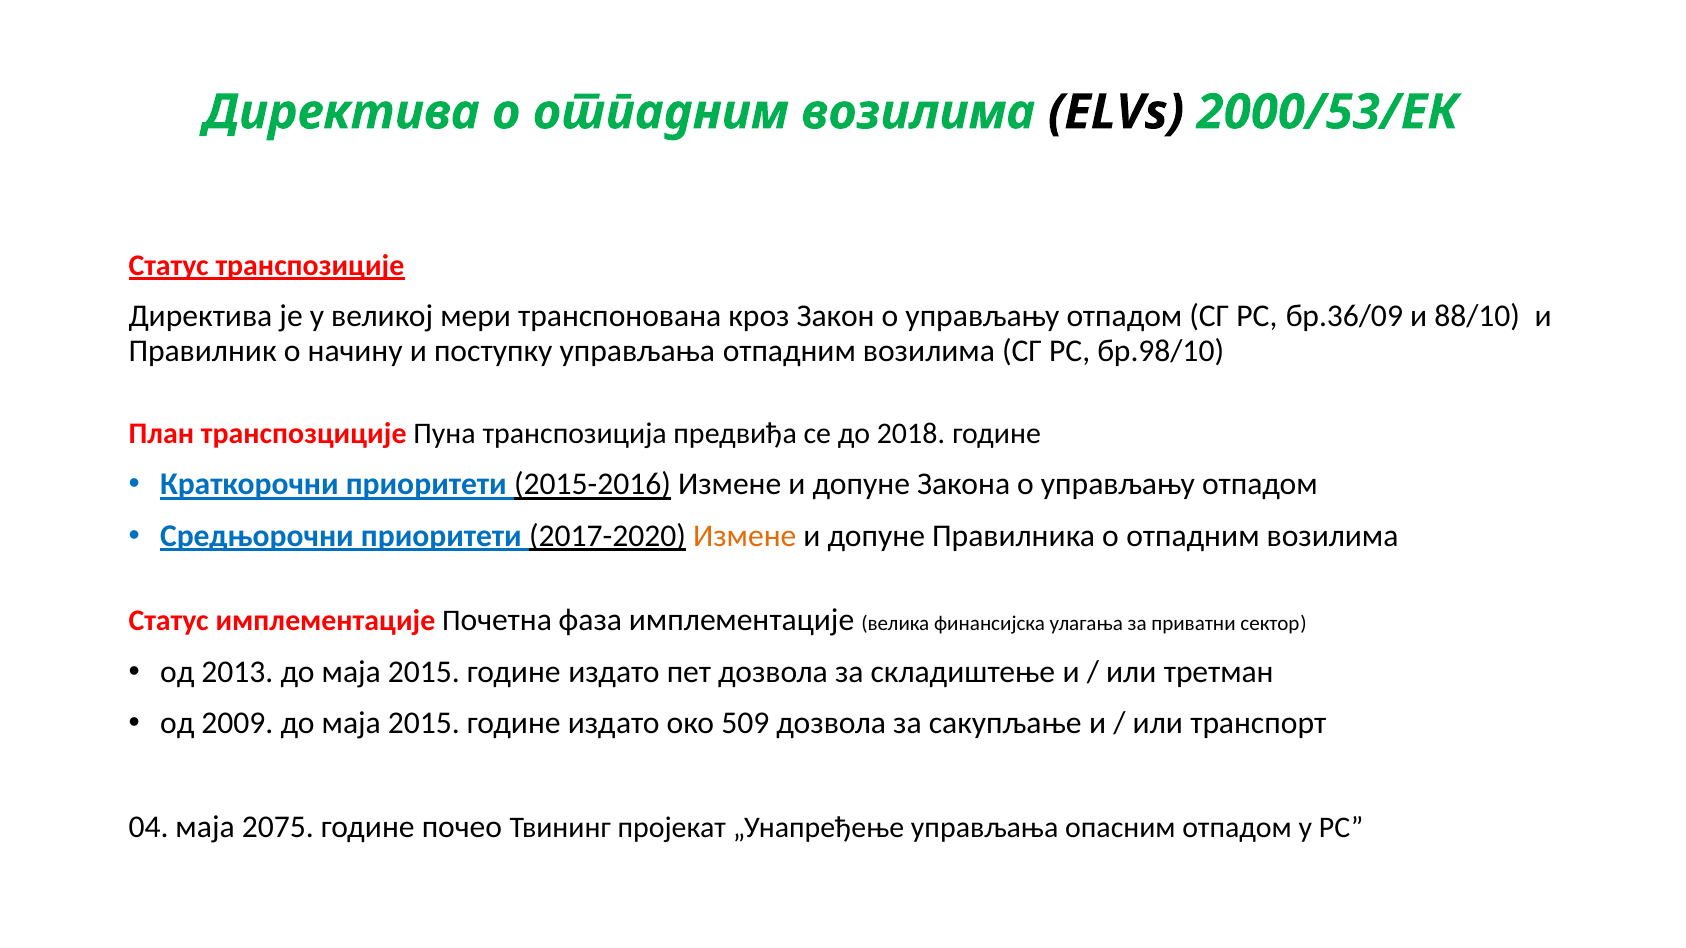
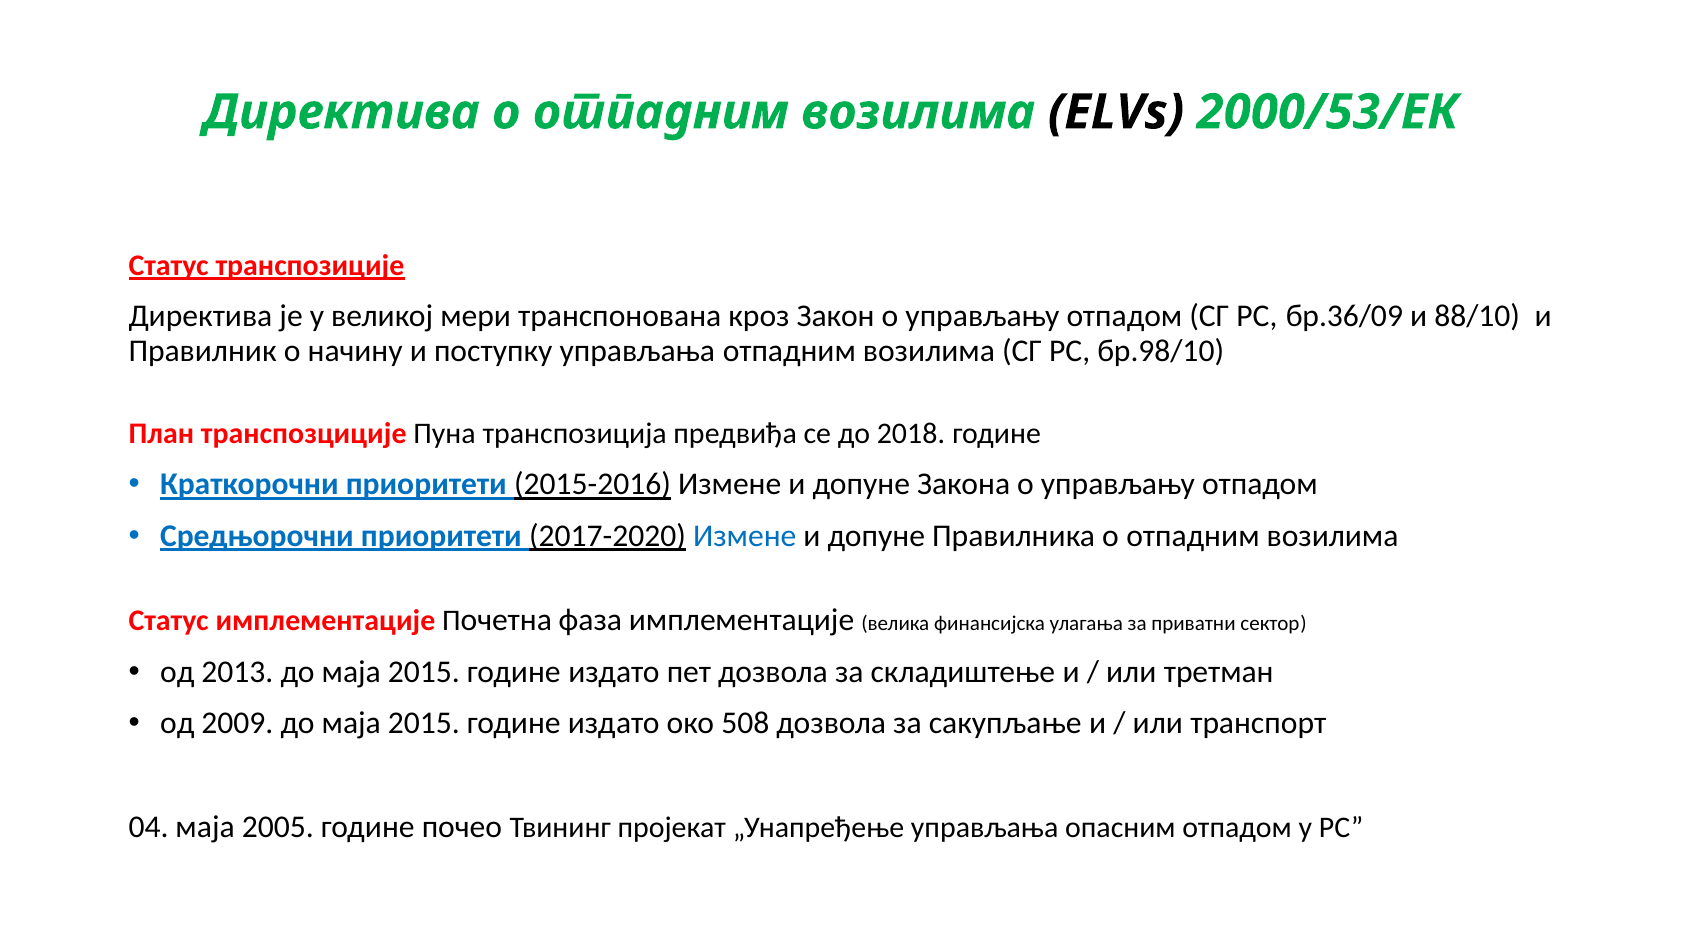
Измене colour: orange -> blue (745, 536)
509: 509 -> 508 (745, 724)
2075: 2075 -> 2005 (278, 827)
